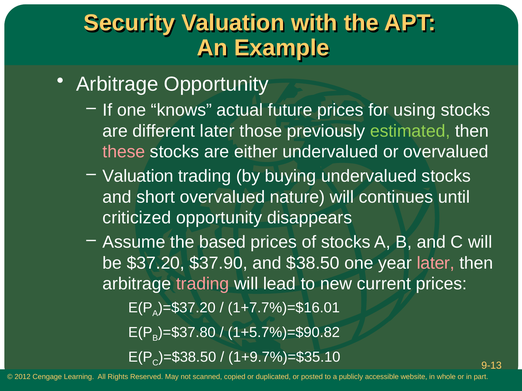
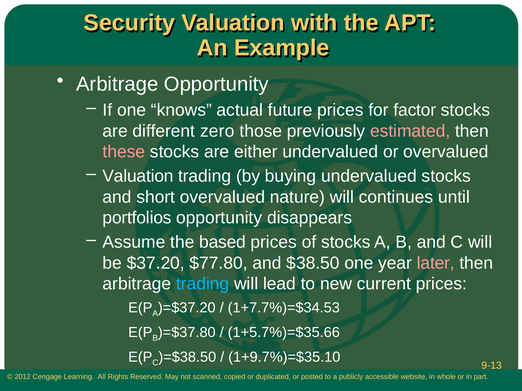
using: using -> factor (415, 110)
different later: later -> zero (217, 131)
estimated colour: light green -> pink (410, 131)
criticized: criticized -> portfolios (137, 218)
$37.90: $37.90 -> $77.80 (219, 263)
trading colour: pink -> light blue (203, 284)
1+7.7%)=$16.01: 1+7.7%)=$16.01 -> 1+7.7%)=$34.53 (284, 308)
1+5.7%)=$90.82: 1+5.7%)=$90.82 -> 1+5.7%)=$35.66 (284, 333)
